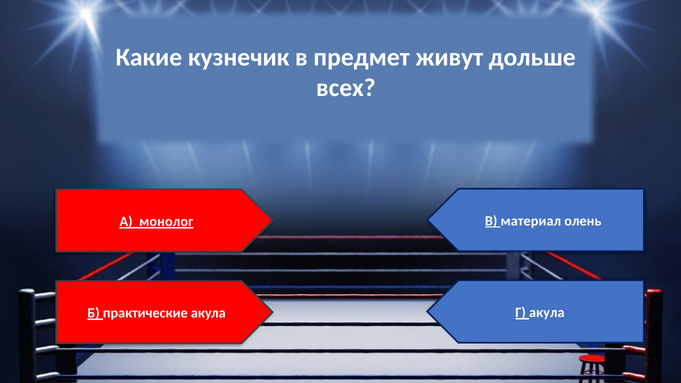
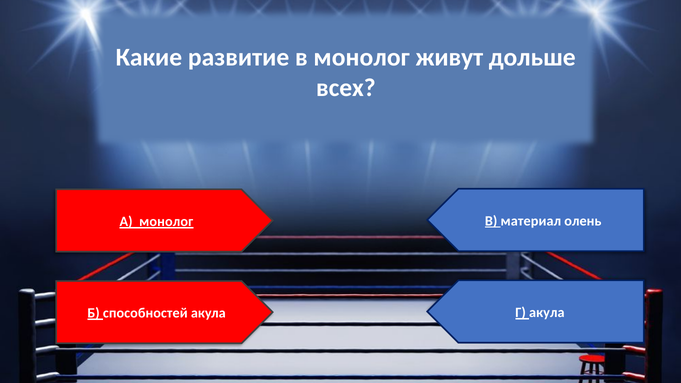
кузнечик: кузнечик -> развитие (239, 57)
в предмет: предмет -> монолог (362, 57)
практические: практические -> способностей (145, 313)
